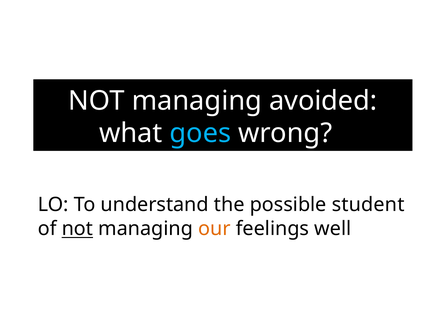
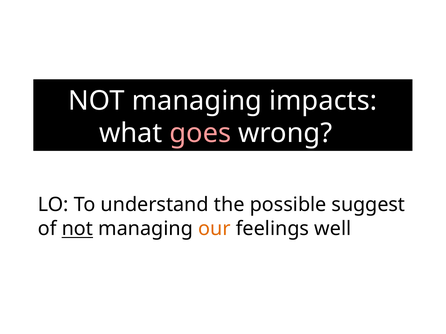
avoided: avoided -> impacts (323, 101)
goes colour: light blue -> pink (200, 134)
student: student -> suggest (368, 205)
